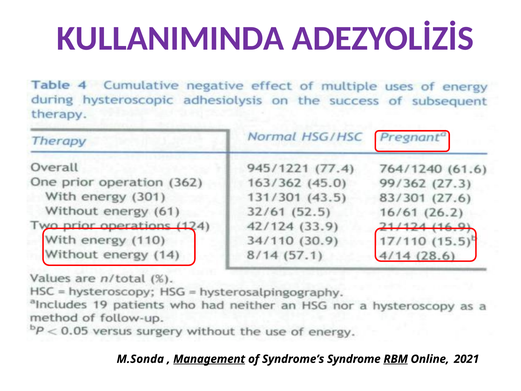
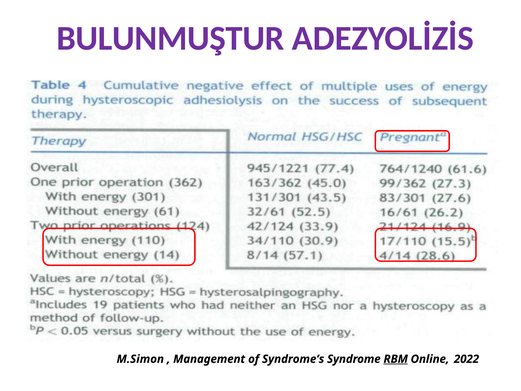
KULLANIMINDA: KULLANIMINDA -> BULUNMUŞTUR (170, 38)
M.Sonda: M.Sonda -> M.Simon (140, 359)
Management underline: present -> none (209, 359)
2021: 2021 -> 2022 (467, 359)
